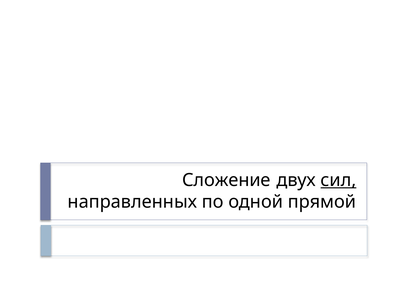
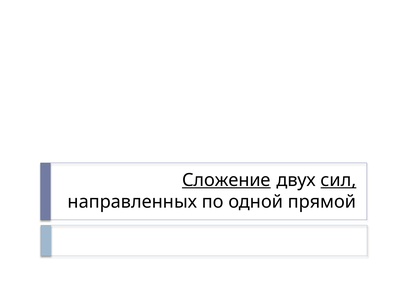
Сложение underline: none -> present (226, 180)
